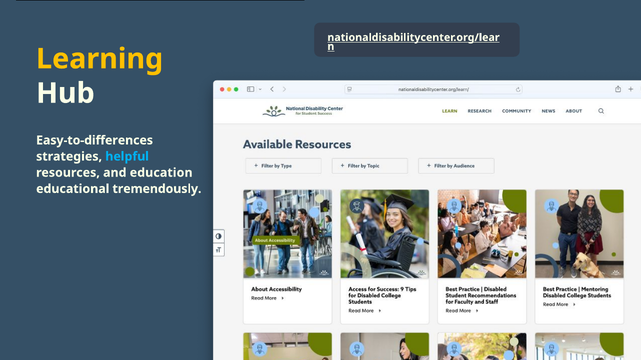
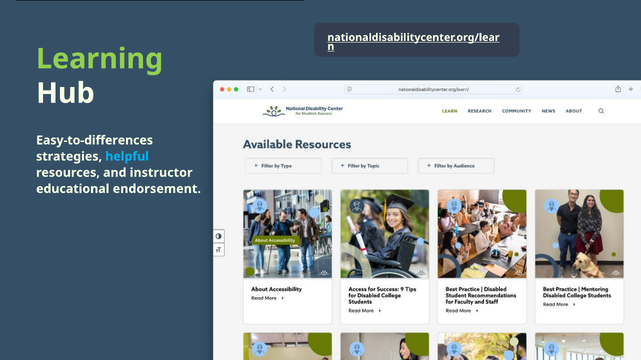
Learning colour: yellow -> light green (100, 59)
education: education -> instructor (161, 173)
tremendously: tremendously -> endorsement (157, 189)
